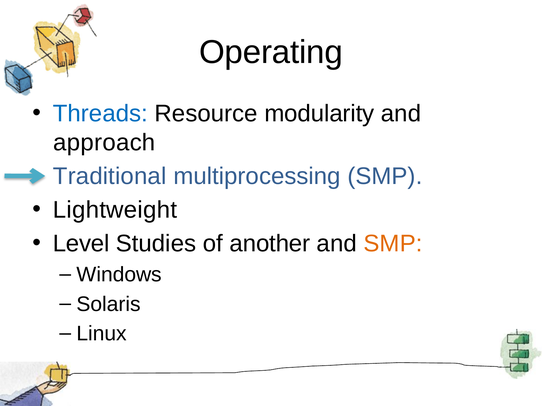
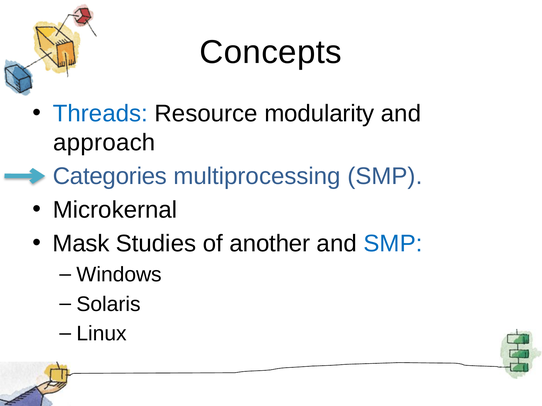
Operating: Operating -> Concepts (271, 52)
Traditional: Traditional -> Categories (110, 176)
Lightweight: Lightweight -> Microkernal (115, 210)
Level: Level -> Mask (81, 244)
SMP colour: orange -> blue (393, 244)
